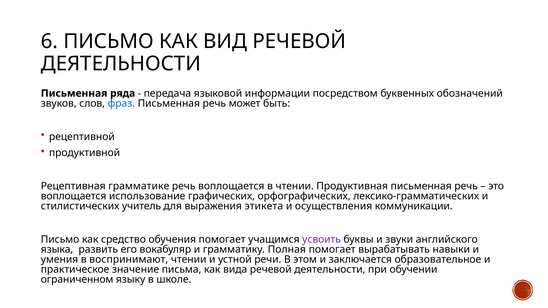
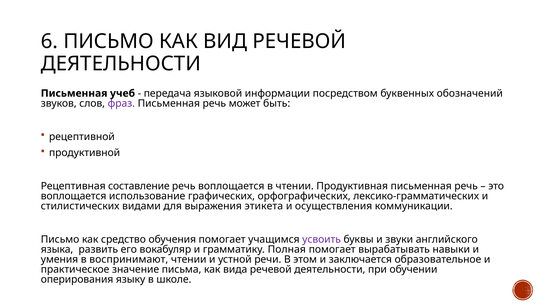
ряда: ряда -> учеб (123, 93)
фраз colour: blue -> purple (121, 103)
грамматике: грамматике -> составление (139, 186)
учитель: учитель -> видами (141, 206)
ограниченном: ограниченном -> оперирования (77, 280)
